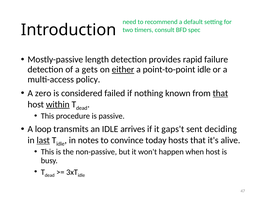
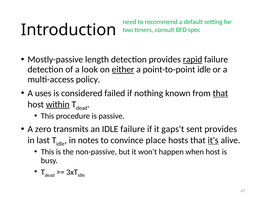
rapid underline: none -> present (193, 59)
gets: gets -> look (90, 69)
zero: zero -> uses (43, 93)
loop: loop -> zero (43, 129)
IDLE arrives: arrives -> failure (133, 129)
sent deciding: deciding -> provides (221, 129)
last underline: present -> none (43, 140)
today: today -> place (156, 140)
it's underline: none -> present (213, 140)
